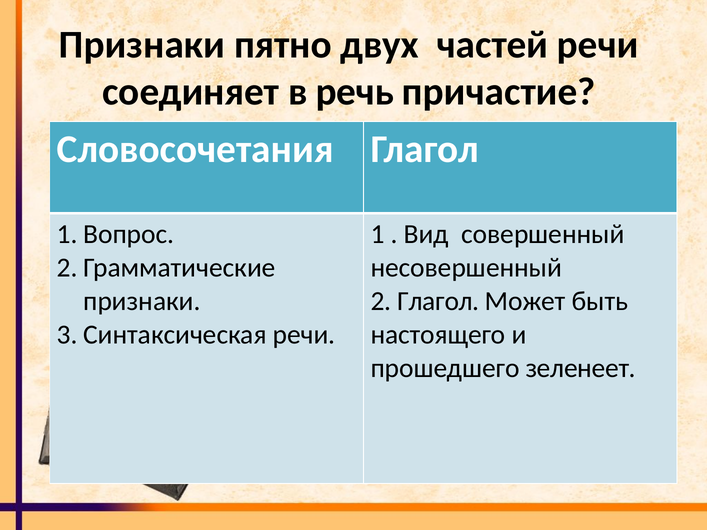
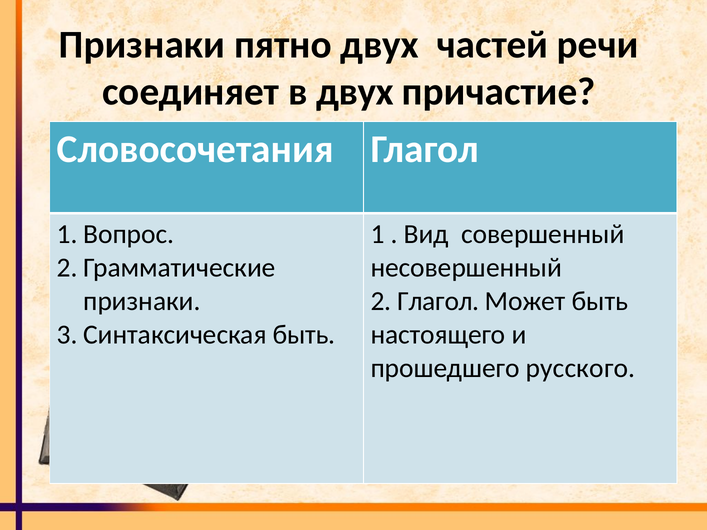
в речь: речь -> двух (355, 92)
речи: речи -> быть (304, 335)
зеленеет: зеленеет -> русского (581, 369)
